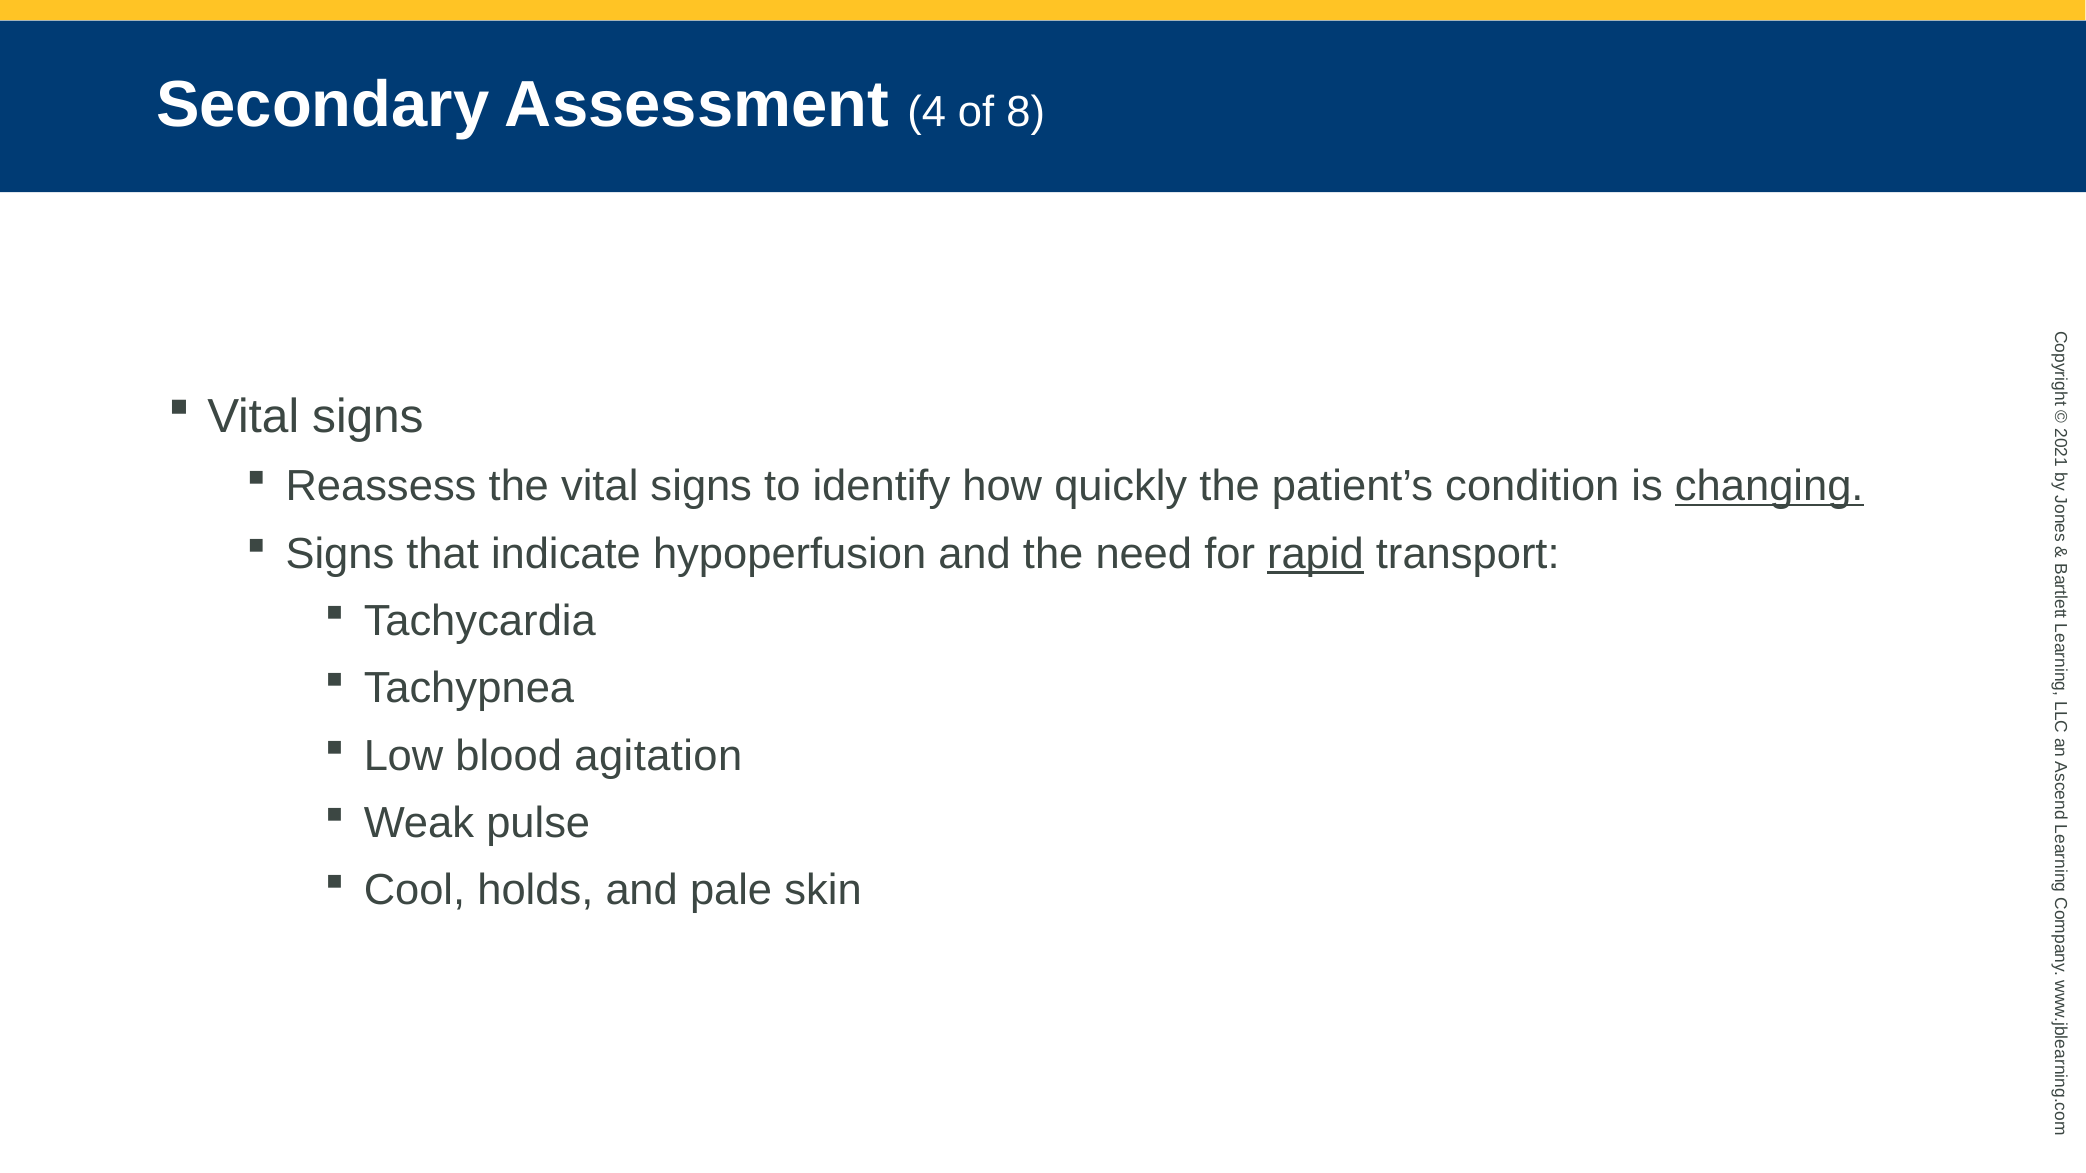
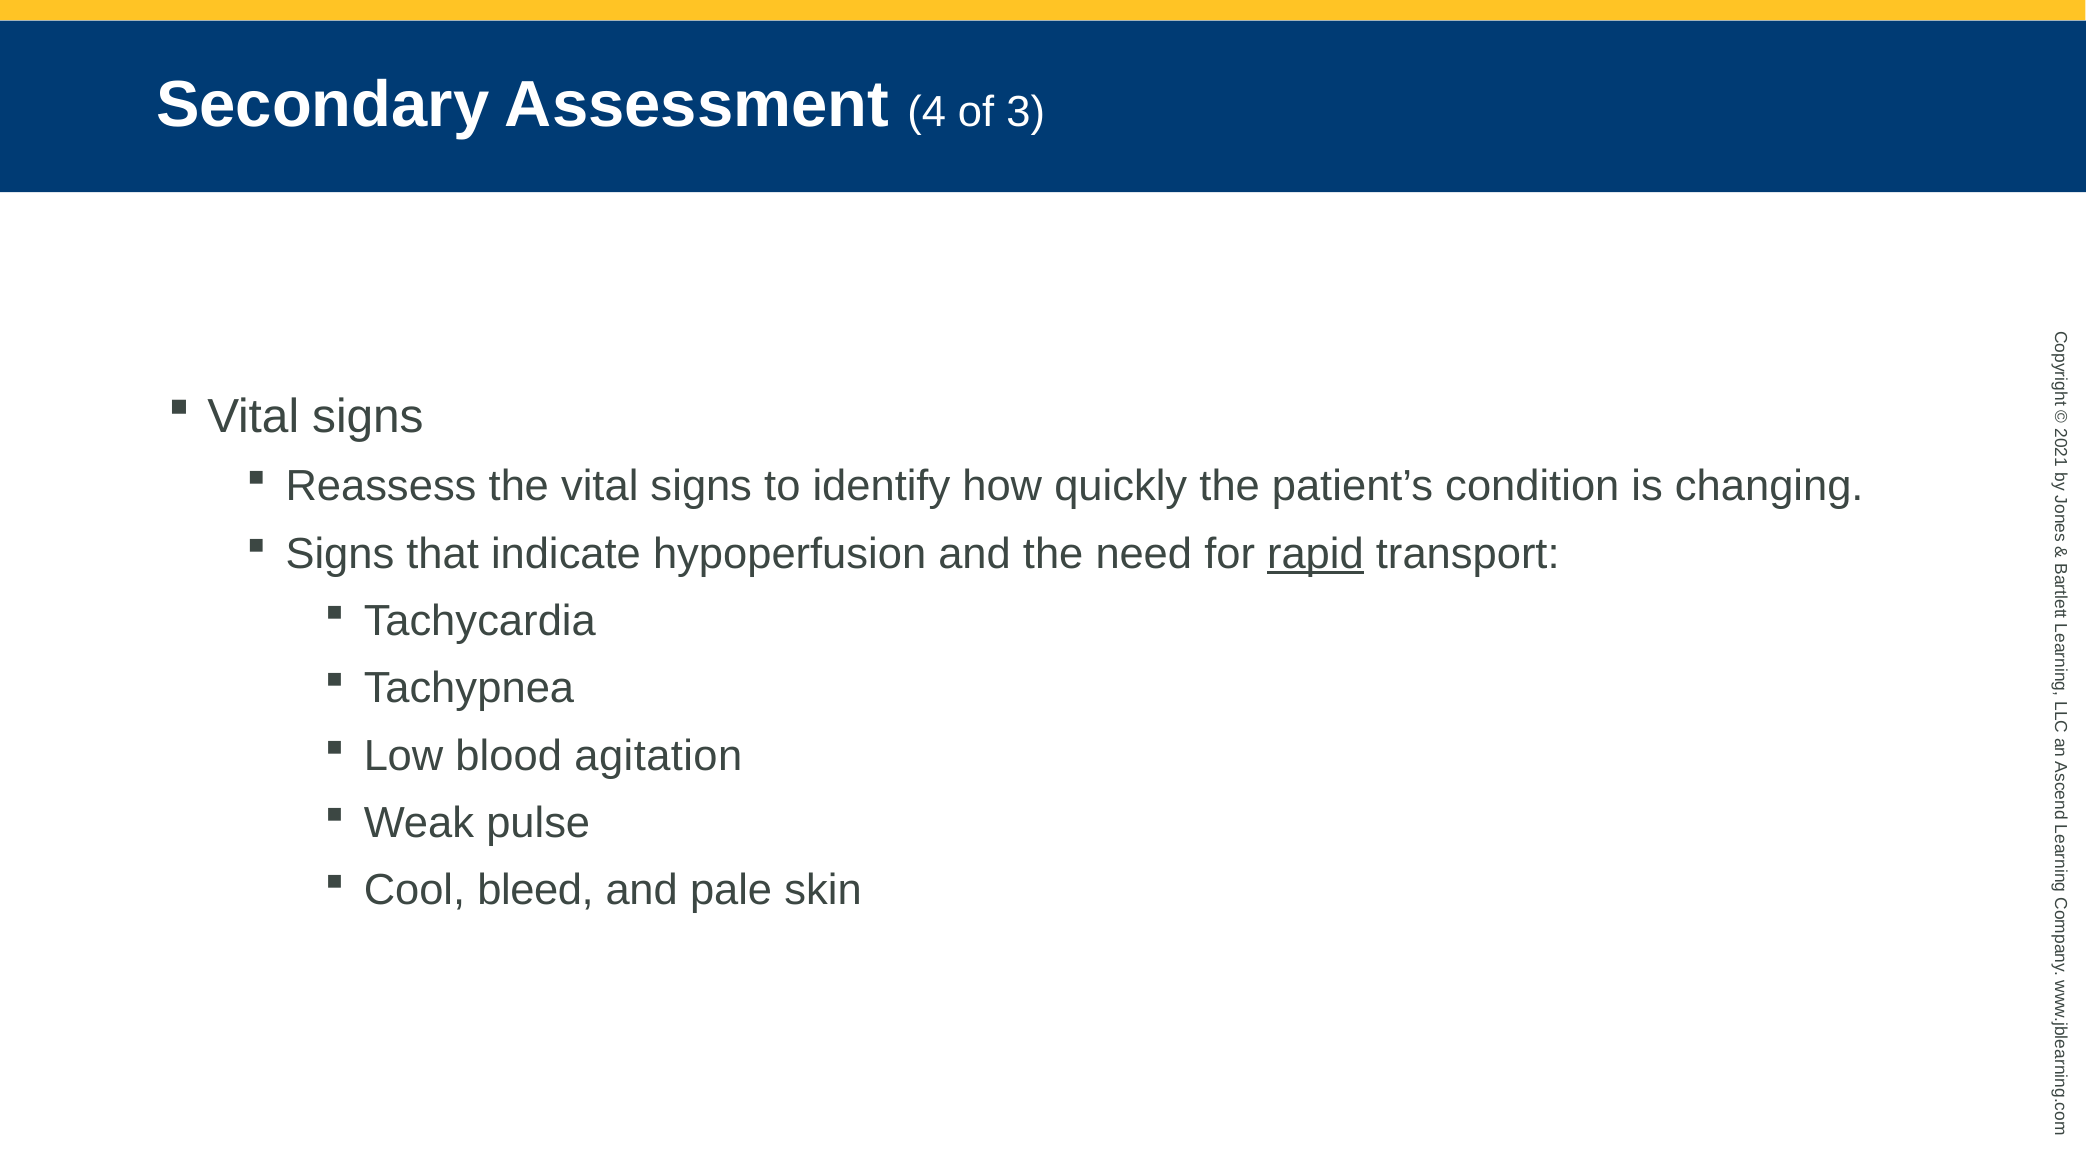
8: 8 -> 3 (1026, 112)
changing underline: present -> none (1769, 487)
holds: holds -> bleed (536, 891)
